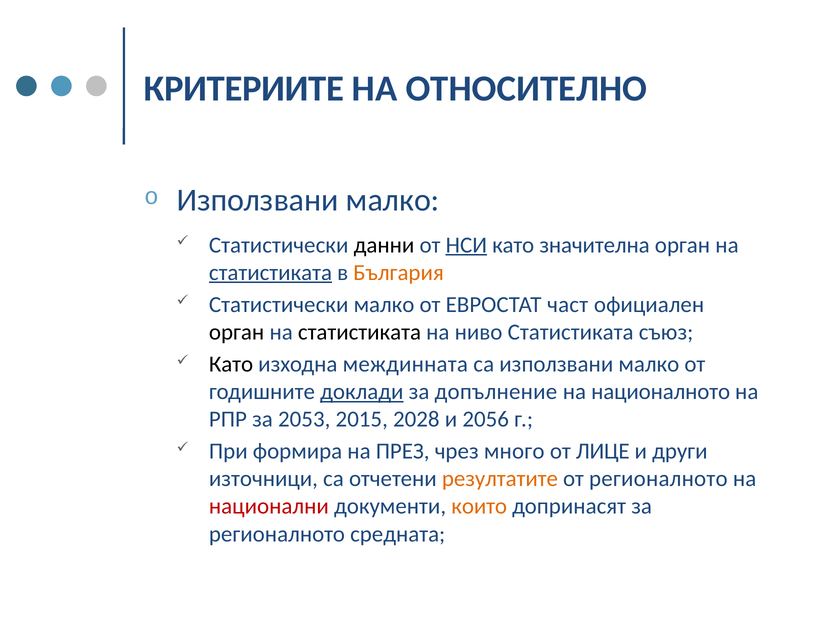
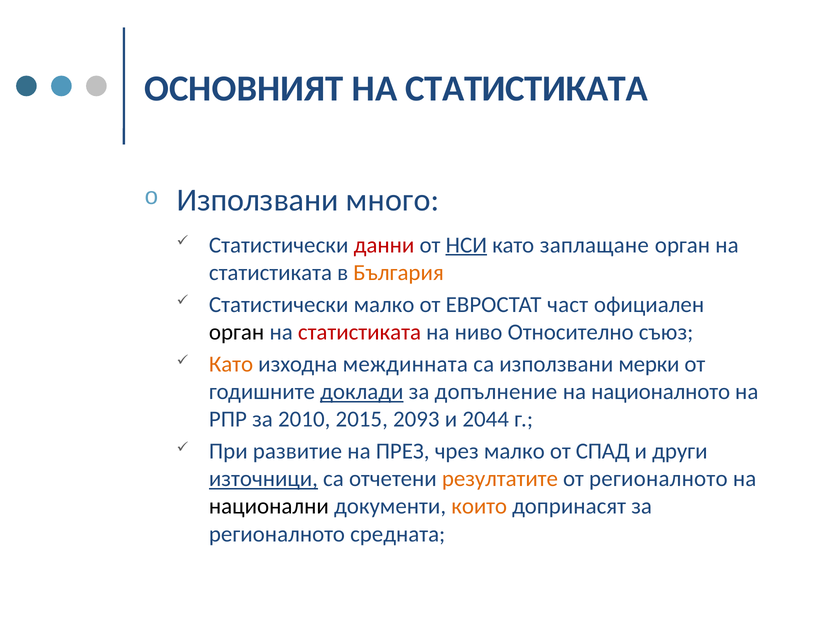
КРИТЕРИИТЕ: КРИТЕРИИТЕ -> ОСНОВНИЯТ (244, 89)
ОТНОСИТЕЛНО: ОТНОСИТЕЛНО -> СТАТИСТИКАТА (527, 89)
малко: малко -> много (393, 200)
данни colour: black -> red (384, 245)
значителна: значителна -> заплащане (594, 245)
статистиката underline: present -> none (271, 273)
статистиката colour: black -> red (360, 332)
ниво Статистиката: Статистиката -> Относително (571, 332)
Като colour: black -> orange (231, 365)
са използвани малко: малко -> мерки (649, 365)
2053: 2053 -> 2010 (304, 420)
2028: 2028 -> 2093 (416, 420)
2056: 2056 -> 2044 (486, 420)
формира: формира -> развитие (297, 452)
чрез много: много -> малко (514, 452)
ЛИЦЕ: ЛИЦЕ -> СПАД (603, 452)
източници underline: none -> present (263, 479)
национални colour: red -> black (269, 507)
